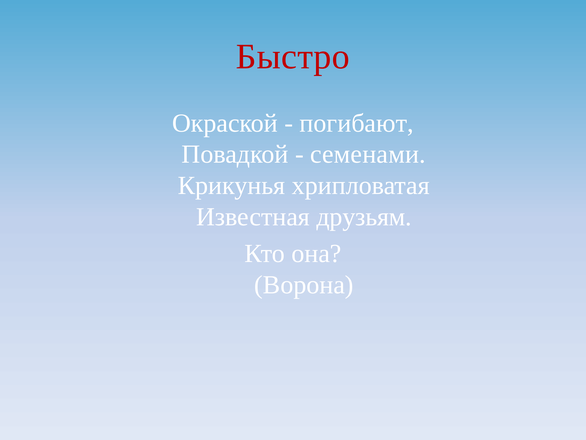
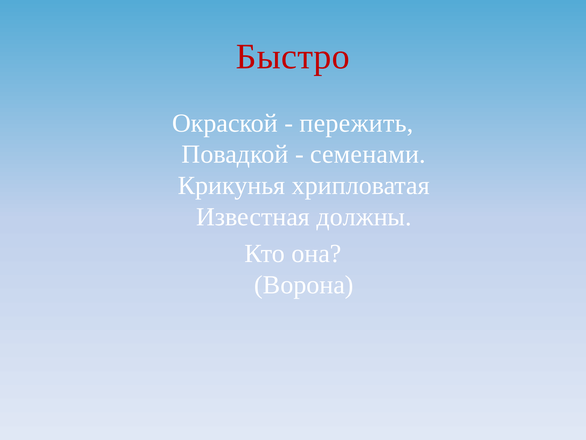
погибают: погибают -> пережить (357, 123)
друзьям: друзьям -> должны (364, 217)
